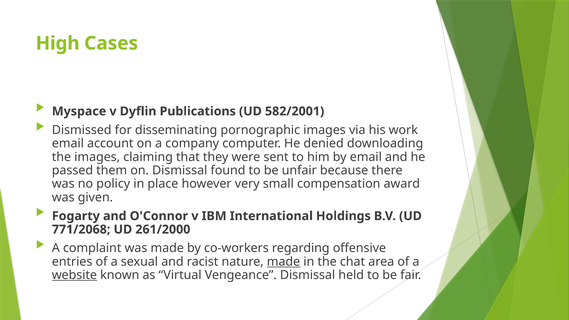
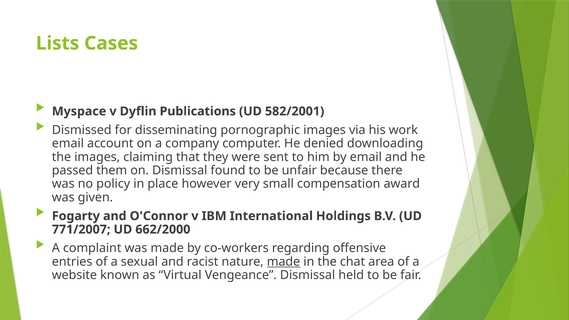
High: High -> Lists (58, 43)
771/2068: 771/2068 -> 771/2007 (81, 229)
261/2000: 261/2000 -> 662/2000 (163, 229)
website underline: present -> none (74, 275)
